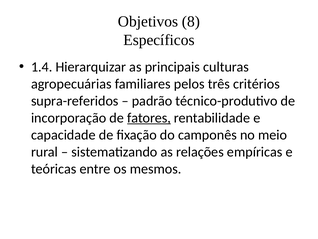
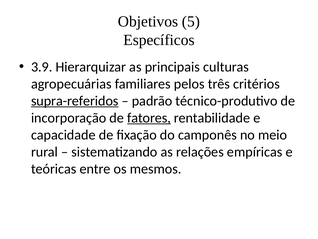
8: 8 -> 5 (191, 21)
1.4: 1.4 -> 3.9 (42, 67)
supra-referidos underline: none -> present (75, 101)
